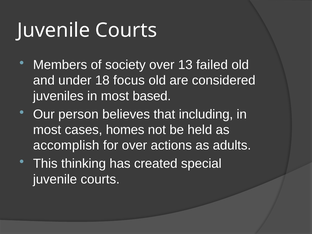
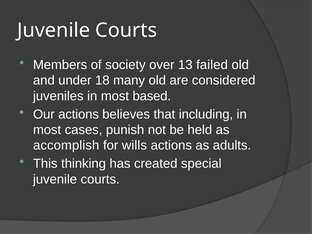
focus: focus -> many (129, 80)
Our person: person -> actions (79, 114)
homes: homes -> punish (125, 130)
for over: over -> wills (134, 145)
